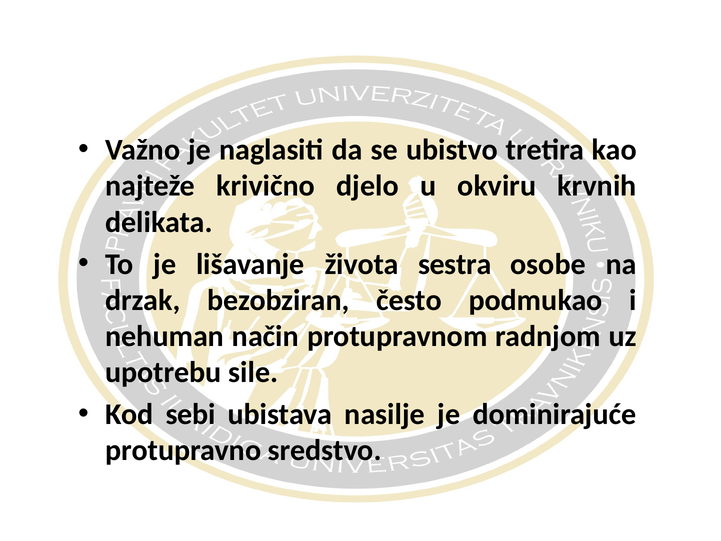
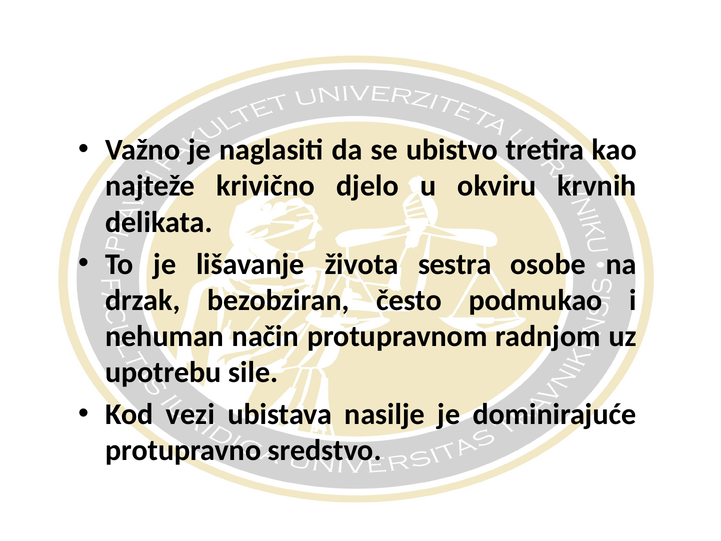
sebi: sebi -> vezi (190, 414)
